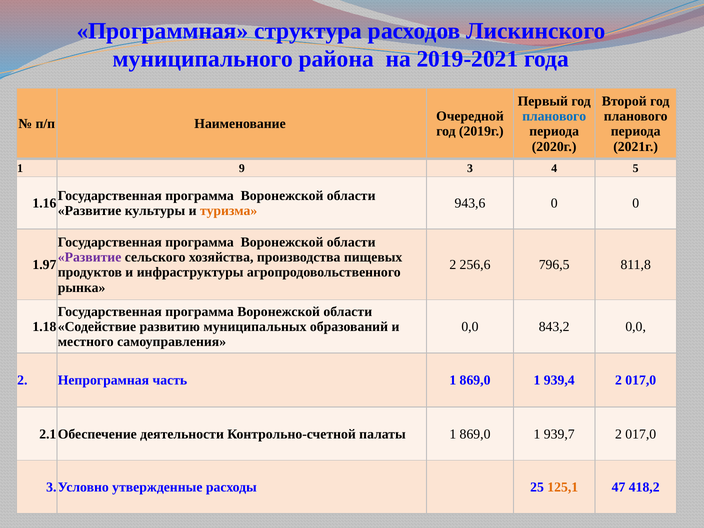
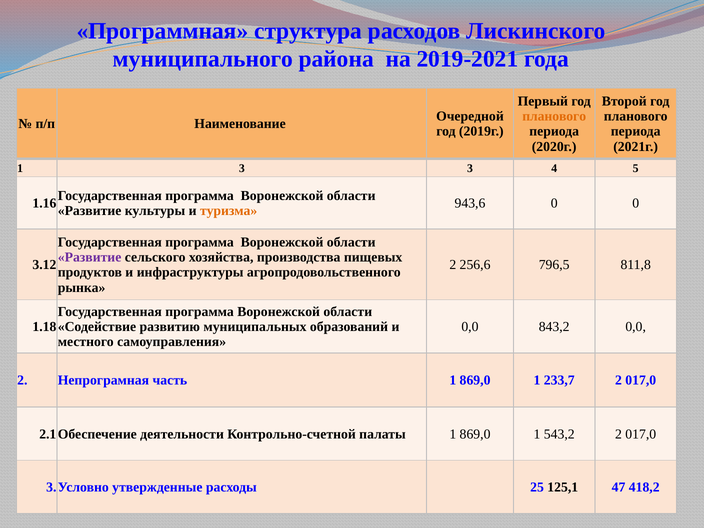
планового colour: blue -> orange (554, 116)
1 9: 9 -> 3 (242, 168)
1.97: 1.97 -> 3.12 (44, 265)
939,4: 939,4 -> 233,7 (559, 380)
939,7: 939,7 -> 543,2 (559, 434)
125,1 colour: orange -> black (563, 487)
